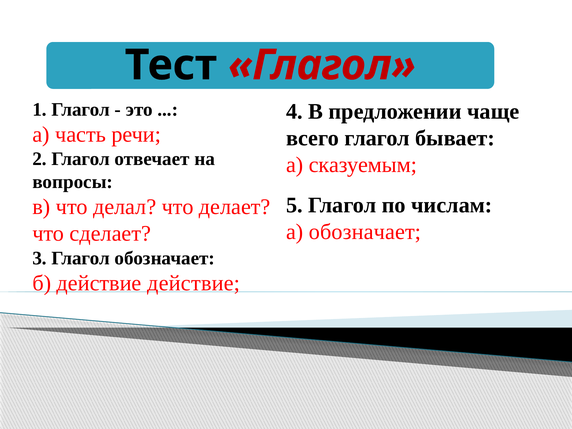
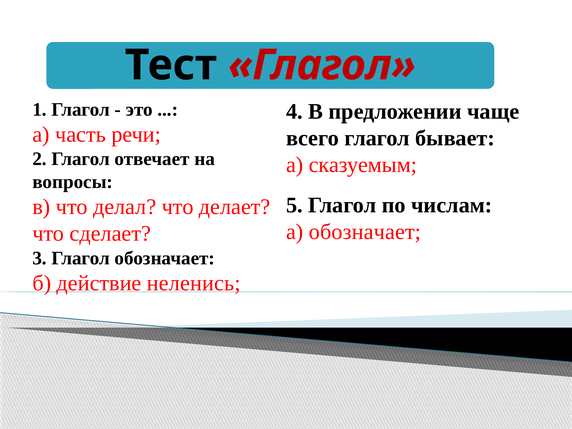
действие действие: действие -> неленись (194, 283)
